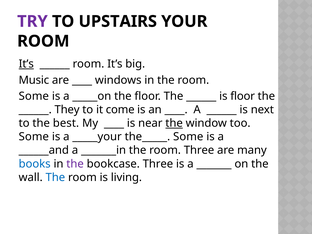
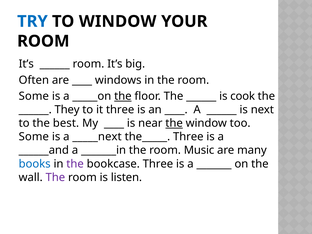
TRY colour: purple -> blue (32, 21)
TO UPSTAIRS: UPSTAIRS -> WINDOW (118, 21)
It’s underline: present -> none (26, 64)
Music: Music -> Often (34, 80)
the underline: none -> present (123, 96)
is floor: floor -> cook (243, 96)
it come: come -> three (120, 110)
_____your: _____your -> _____next (97, 137)
the_____ Some: Some -> Three (188, 137)
room Three: Three -> Music (199, 150)
The colour: blue -> purple (55, 177)
living: living -> listen (126, 177)
